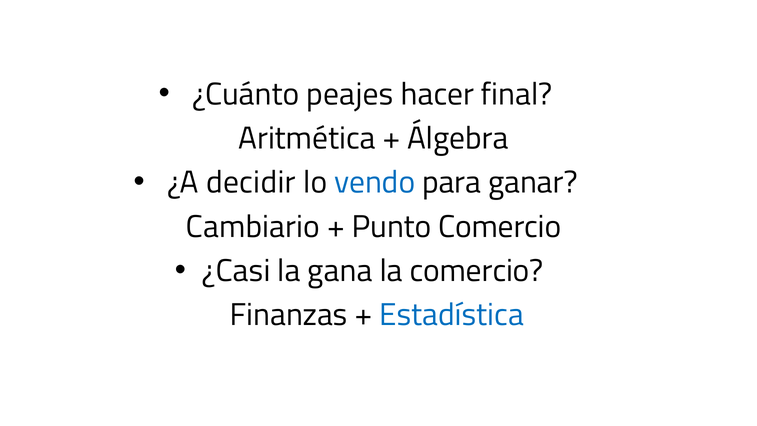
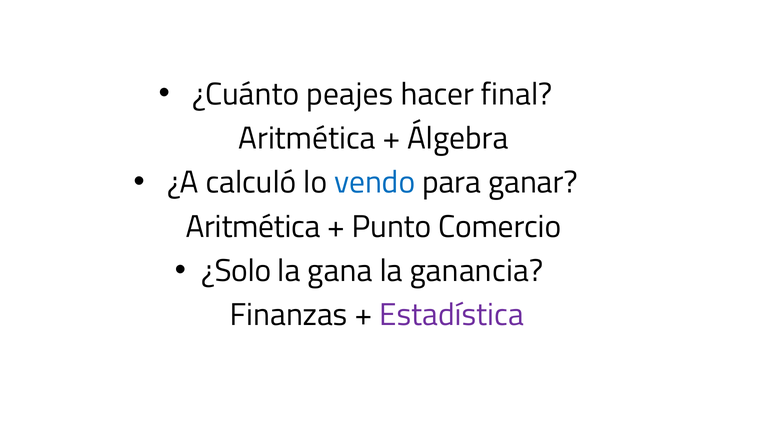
decidir: decidir -> calculó (251, 182)
Cambiario: Cambiario -> Aritmética (253, 227)
¿Casi: ¿Casi -> ¿Solo (236, 271)
la comercio: comercio -> ganancia (476, 271)
Estadística colour: blue -> purple (451, 315)
